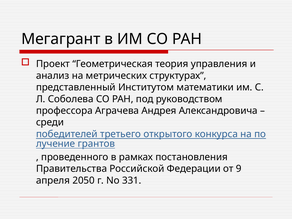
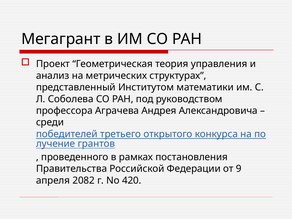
2050: 2050 -> 2082 (84, 180)
331: 331 -> 420 (132, 180)
